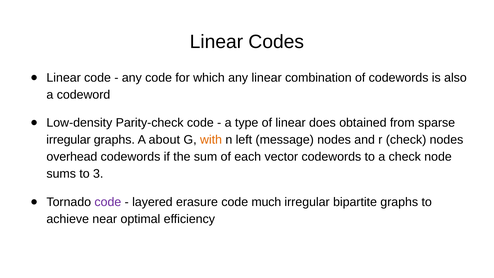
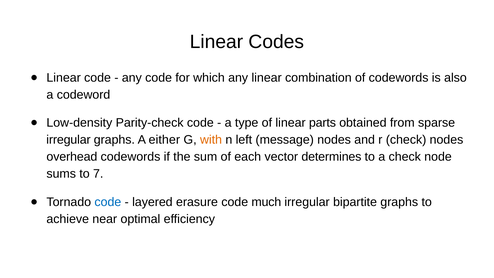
does: does -> parts (322, 123)
about: about -> either (164, 140)
vector codewords: codewords -> determines (331, 157)
3: 3 -> 7 (98, 174)
code colour: purple -> blue (108, 202)
